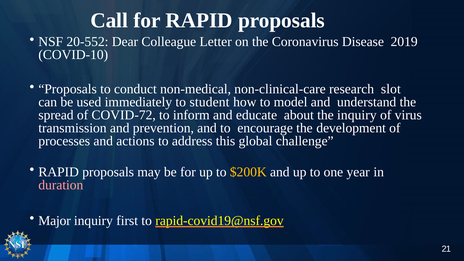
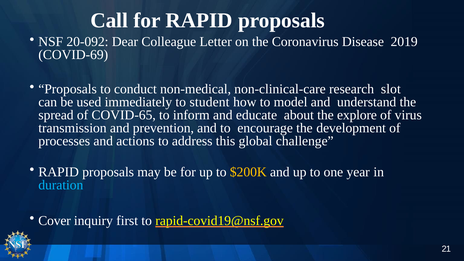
20-552: 20-552 -> 20-092 (87, 42)
COVID-10: COVID-10 -> COVID-69 (73, 55)
COVID-72: COVID-72 -> COVID-65 (124, 115)
the inquiry: inquiry -> explore (357, 115)
duration colour: pink -> light blue (61, 185)
Major: Major -> Cover (55, 221)
